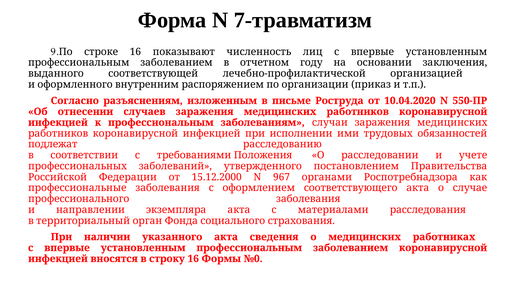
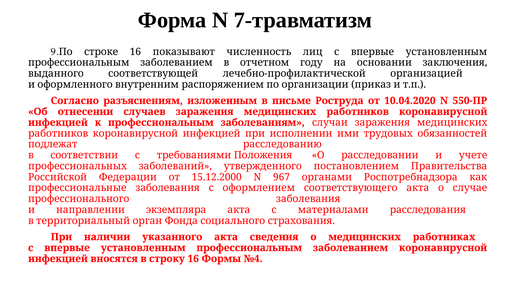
№0: №0 -> №4 (253, 259)
